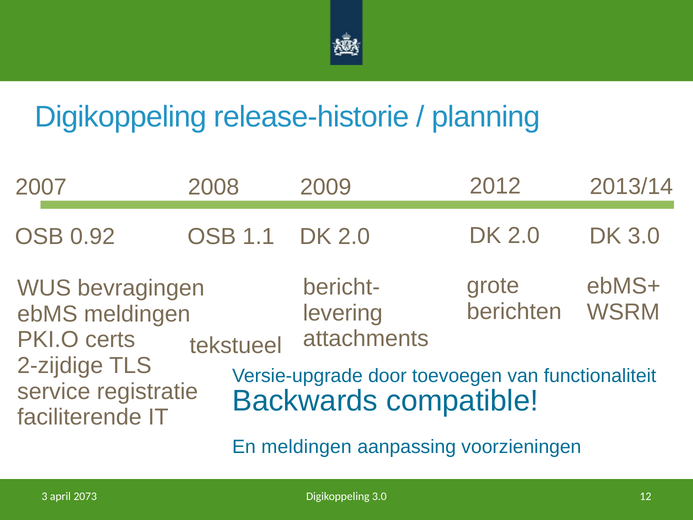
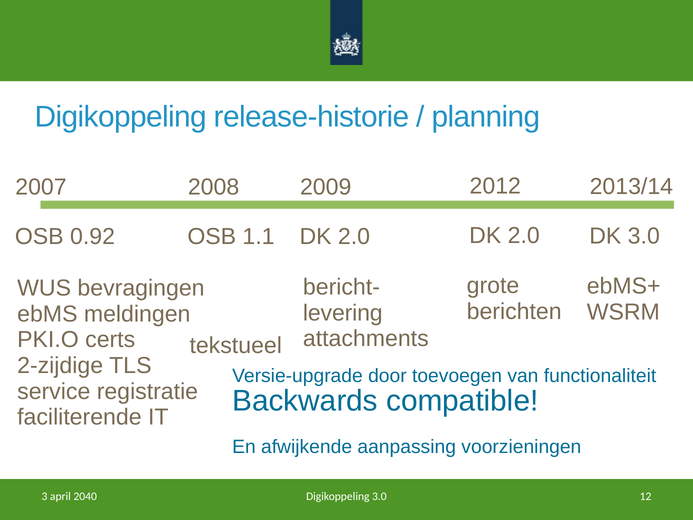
En meldingen: meldingen -> afwijkende (307, 447)
2073: 2073 -> 2040 (85, 496)
